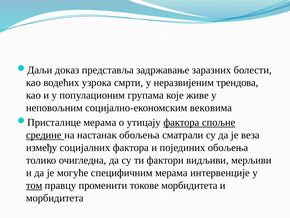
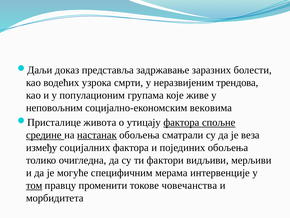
мерама: мерама -> живота (100, 122)
настанак underline: none -> present (97, 135)
токове морбидитета: морбидитета -> човечанства (189, 185)
